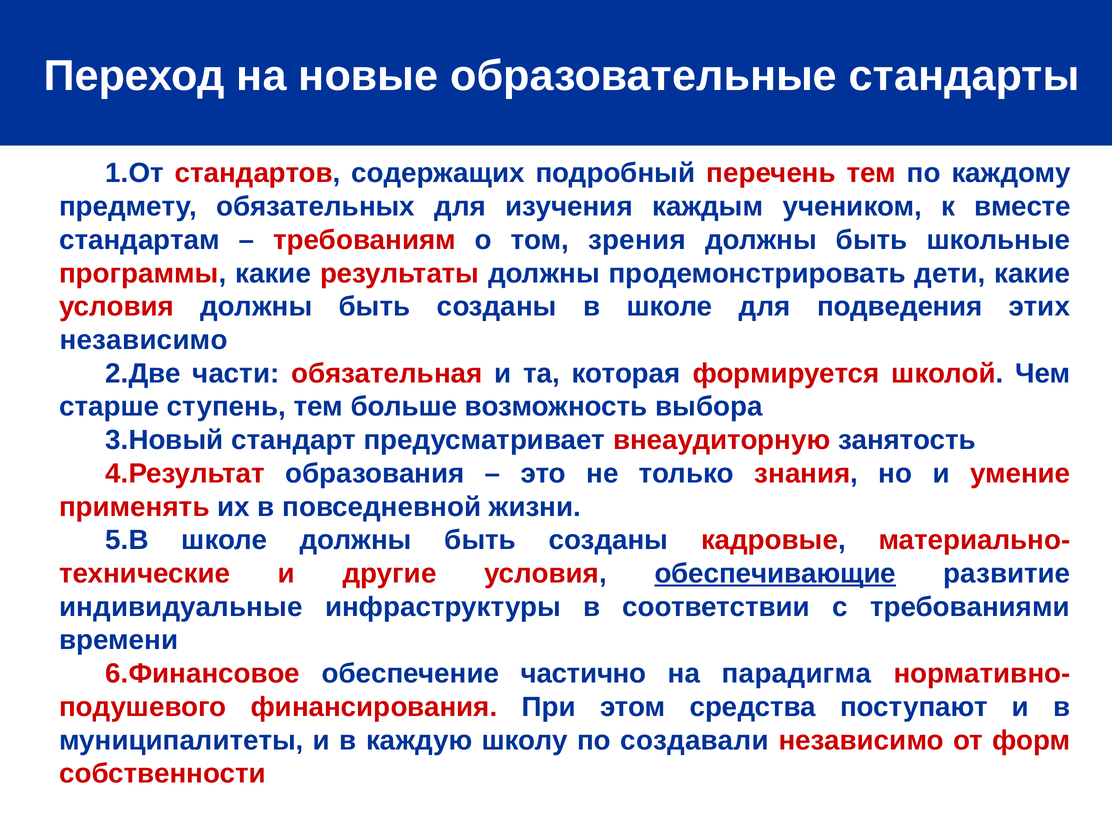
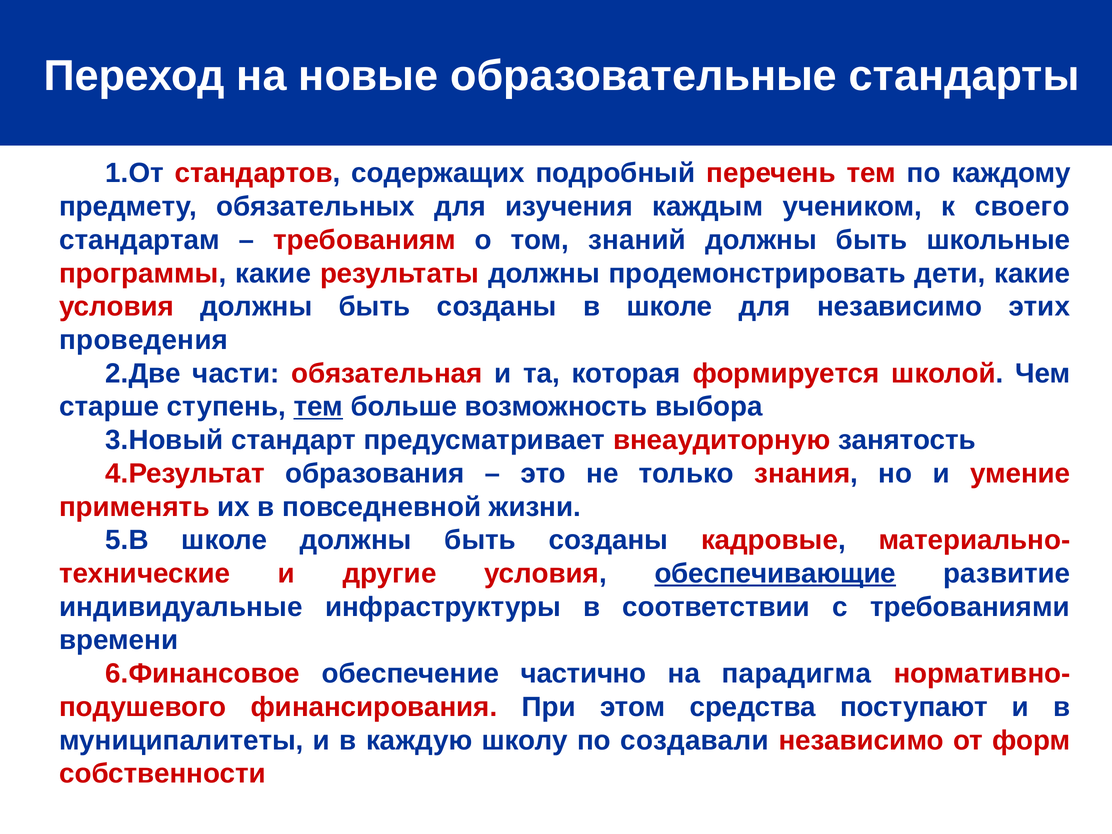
вместе: вместе -> своего (1022, 207)
зрения: зрения -> знаний (637, 240)
для подведения: подведения -> независимо (900, 307)
независимо: независимо -> проведения (144, 340)
тем underline: none -> present (318, 407)
